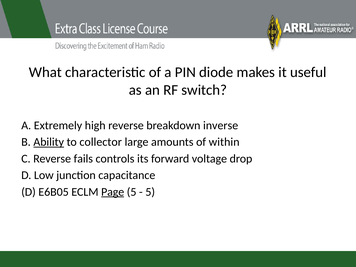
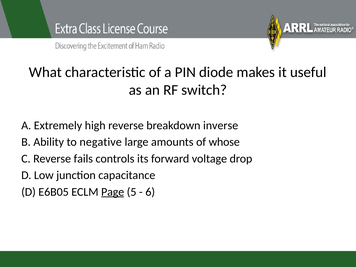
Ability underline: present -> none (49, 142)
collector: collector -> negative (101, 142)
within: within -> whose (224, 142)
5: 5 -> 6 (150, 192)
